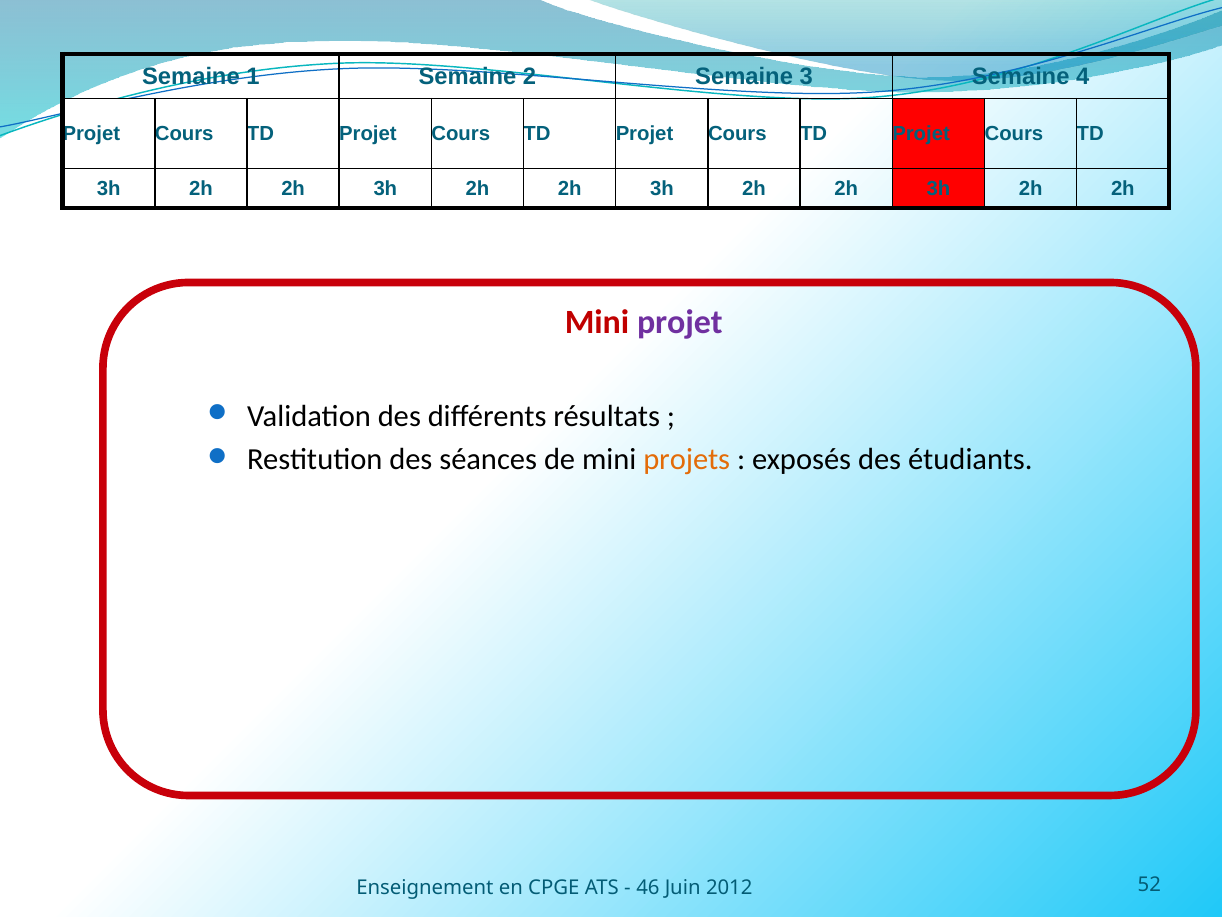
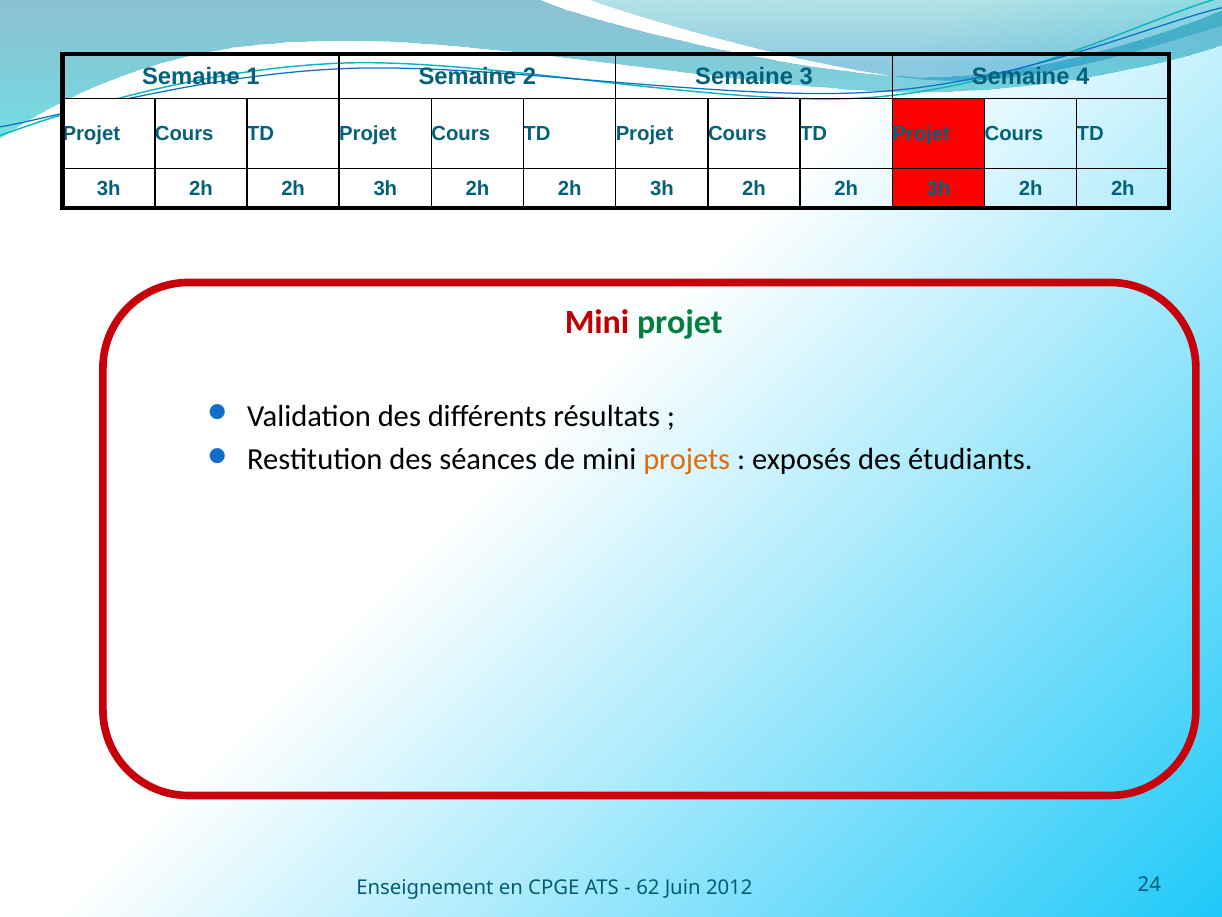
projet colour: purple -> green (680, 322)
46: 46 -> 62 (648, 887)
52: 52 -> 24 (1149, 884)
